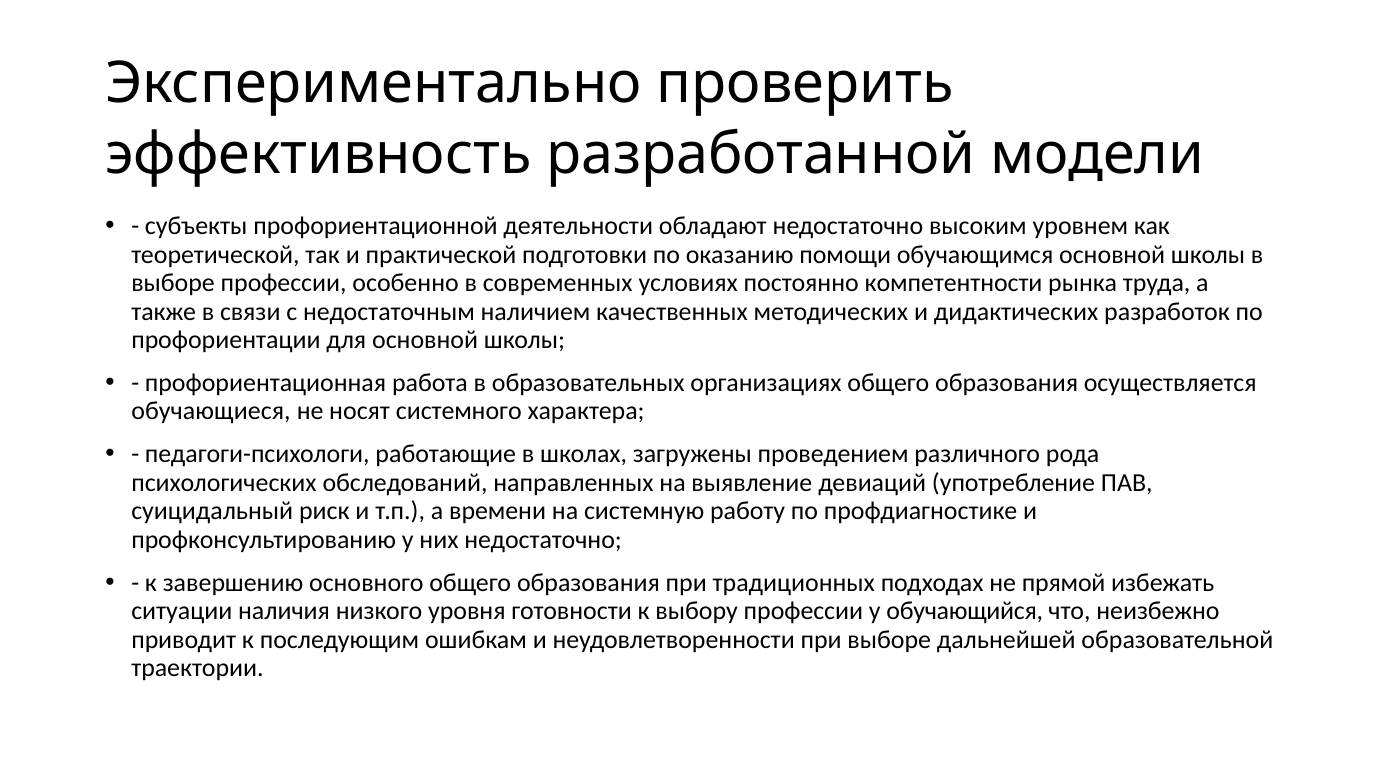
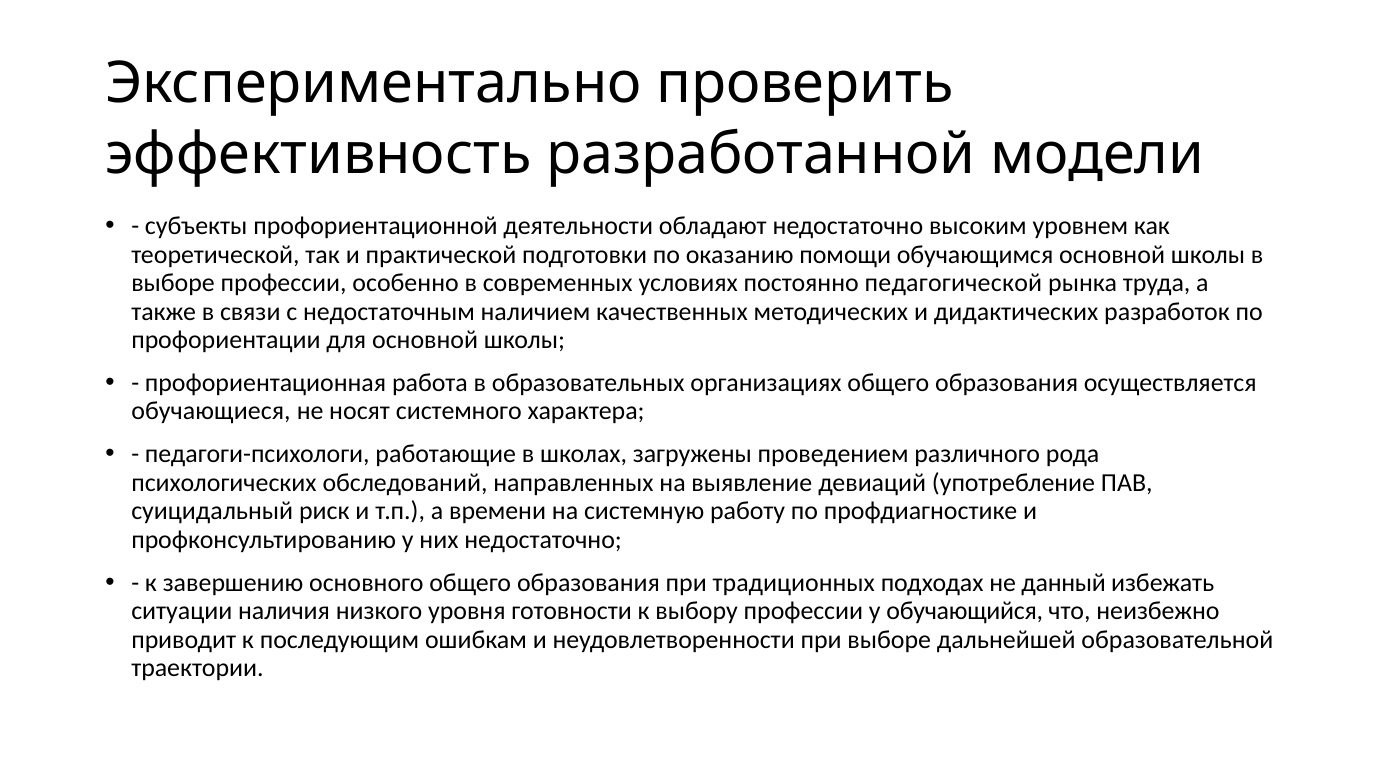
компетентности: компетентности -> педагогической (953, 283)
прямой: прямой -> данный (1064, 583)
